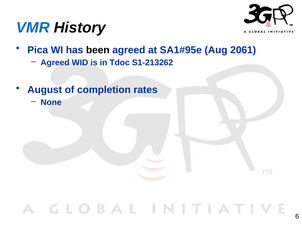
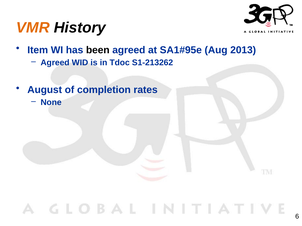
VMR colour: blue -> orange (33, 28)
Pica: Pica -> Item (38, 50)
2061: 2061 -> 2013 (243, 50)
